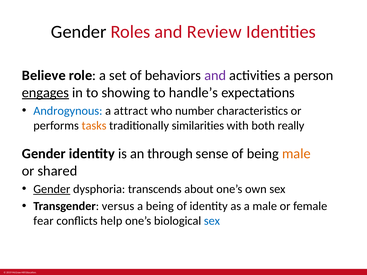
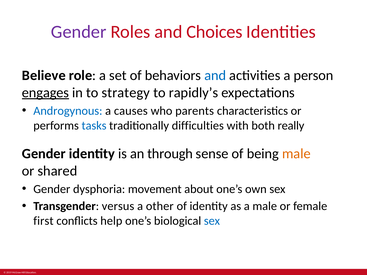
Gender colour: black -> purple (79, 32)
Review: Review -> Choices (214, 32)
and colour: purple -> blue (215, 76)
showing: showing -> strategy (126, 93)
handle’s: handle’s -> rapidly’s (193, 93)
attract: attract -> causes (131, 111)
number: number -> parents (195, 111)
tasks colour: orange -> blue (94, 126)
similarities: similarities -> difficulties (198, 126)
Gender underline: present -> none (52, 189)
transcends: transcends -> movement (155, 189)
a being: being -> other (160, 206)
fear: fear -> first (43, 221)
